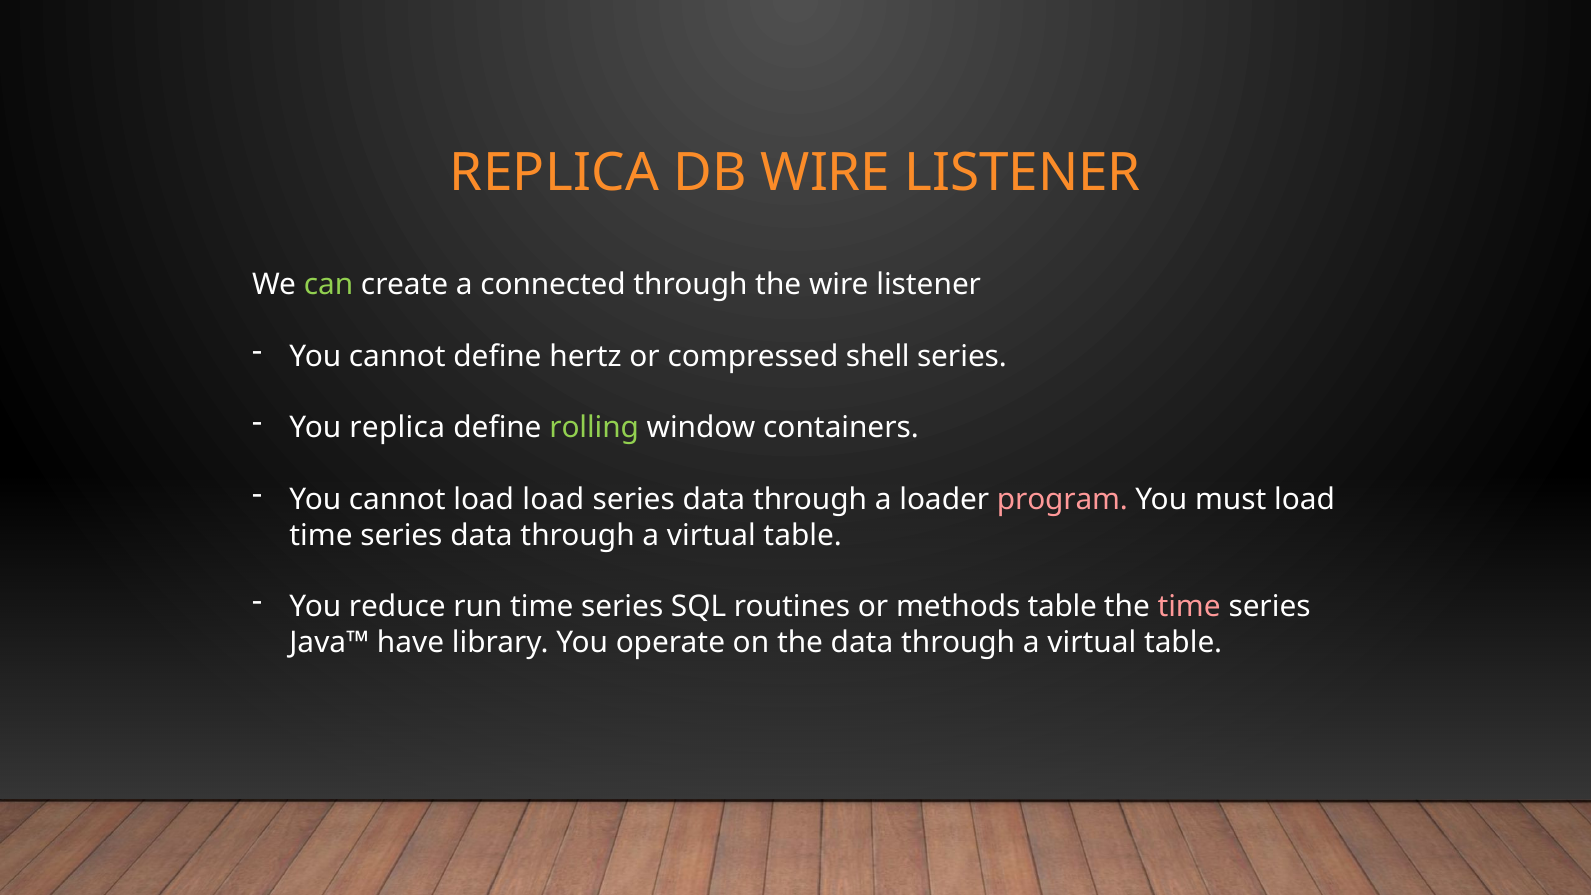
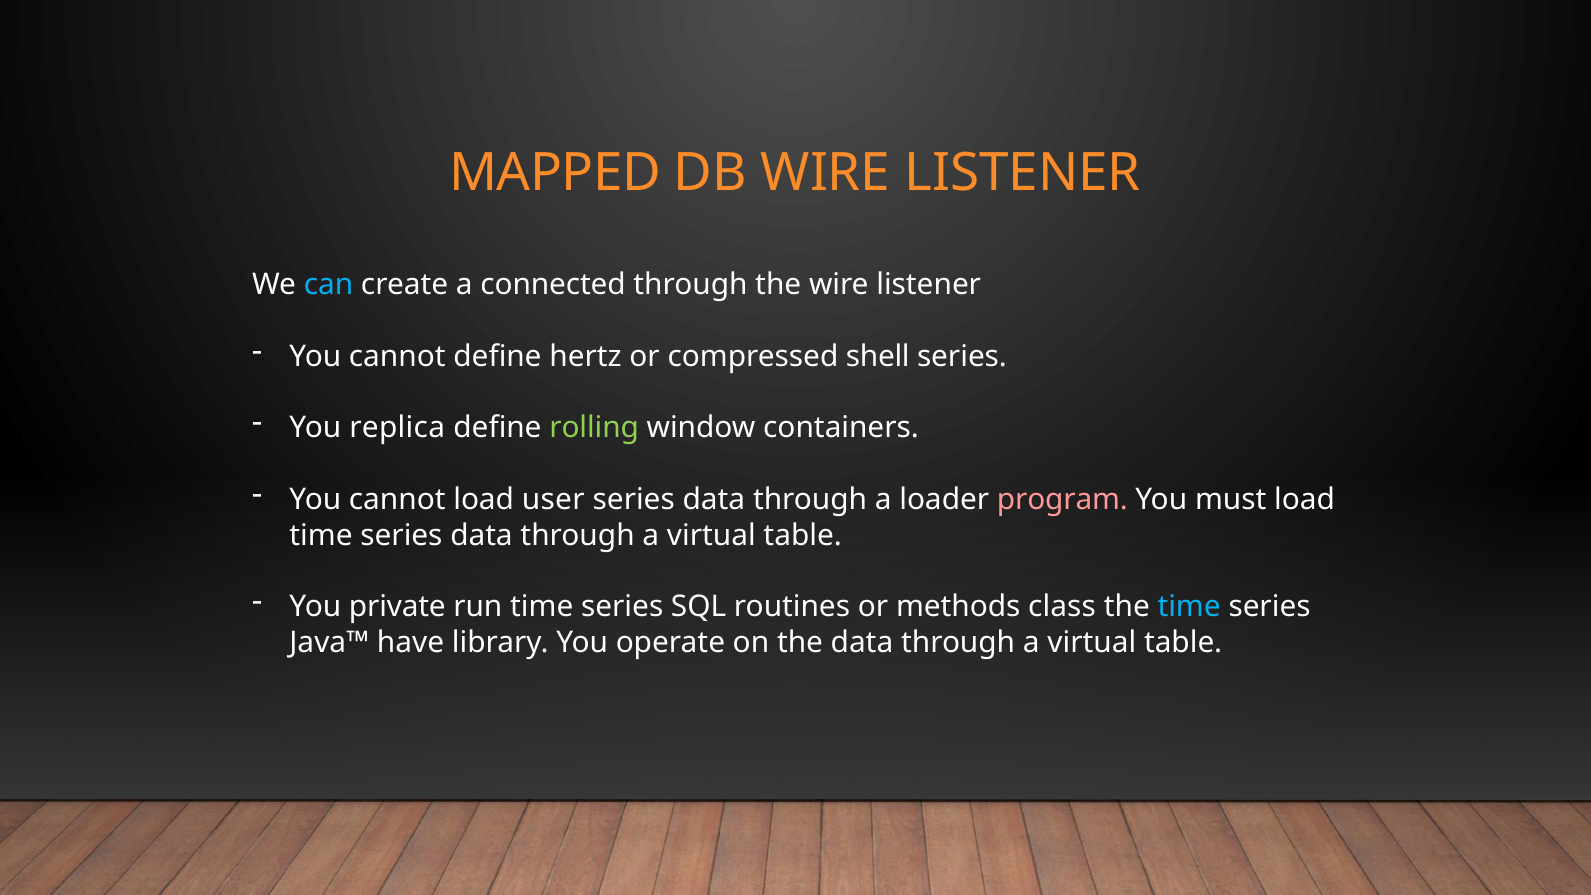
REPLICA: REPLICA -> MAPPED (555, 173)
can colour: light green -> light blue (329, 285)
load load: load -> user (553, 499)
reduce: reduce -> private (397, 607)
methods table: table -> class (1062, 607)
time colour: pink -> light blue (1189, 607)
